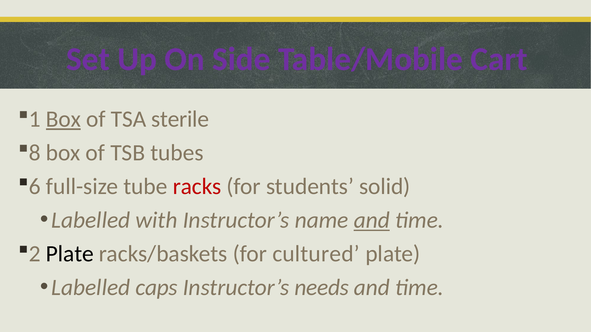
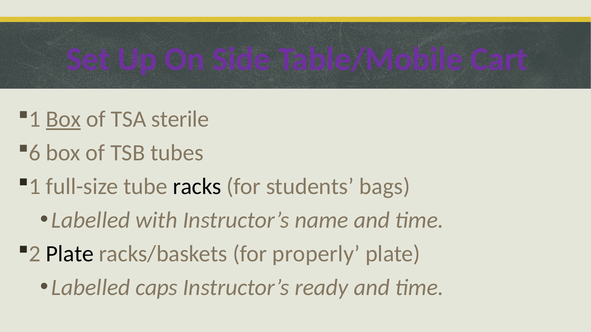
8: 8 -> 6 (35, 153)
6: 6 -> 1 (35, 187)
racks colour: red -> black (197, 187)
solid: solid -> bags (385, 187)
and underline: present -> none (372, 220)
cultured: cultured -> properly (316, 254)
needs: needs -> ready (322, 288)
